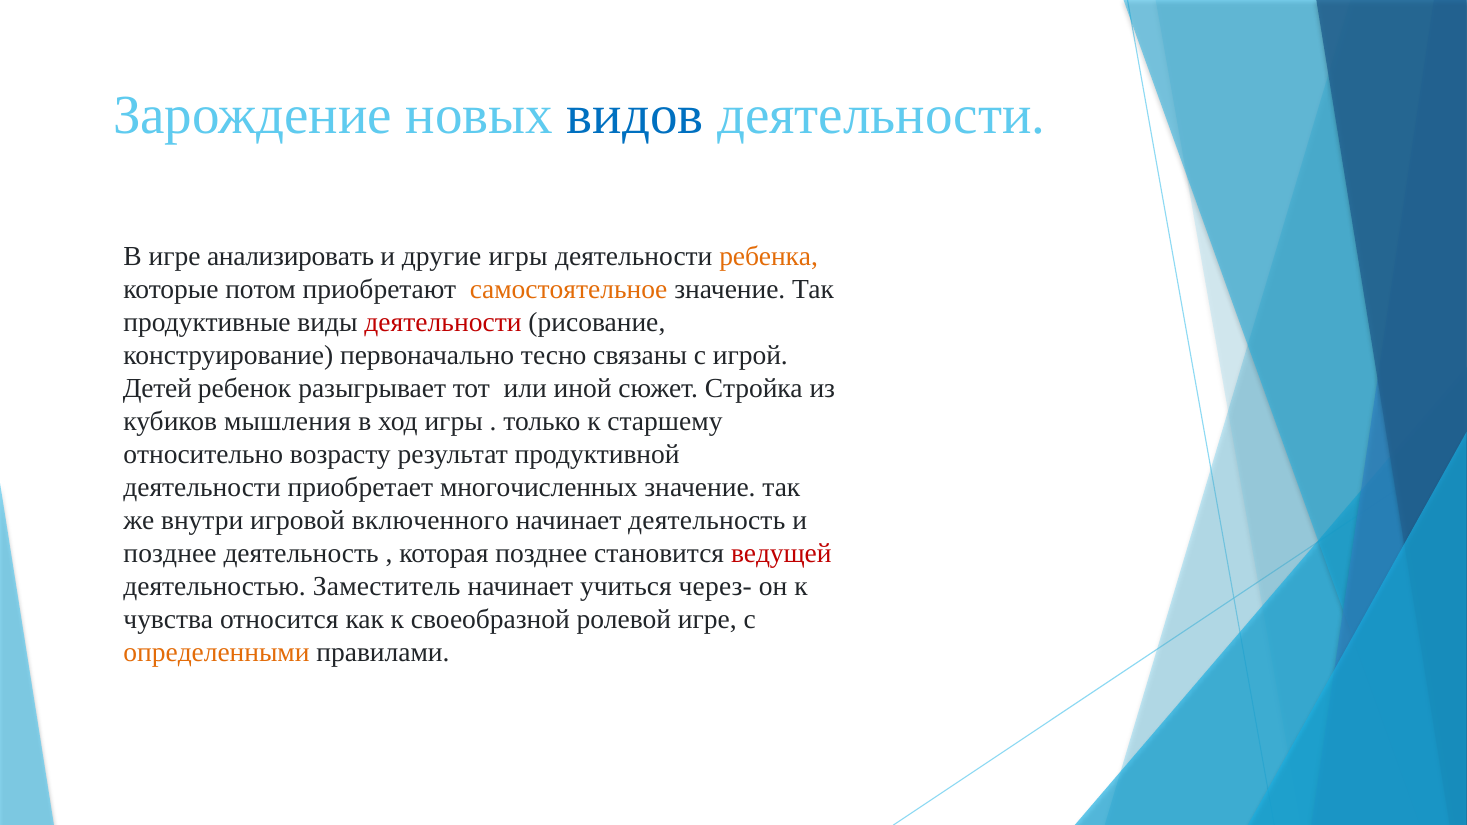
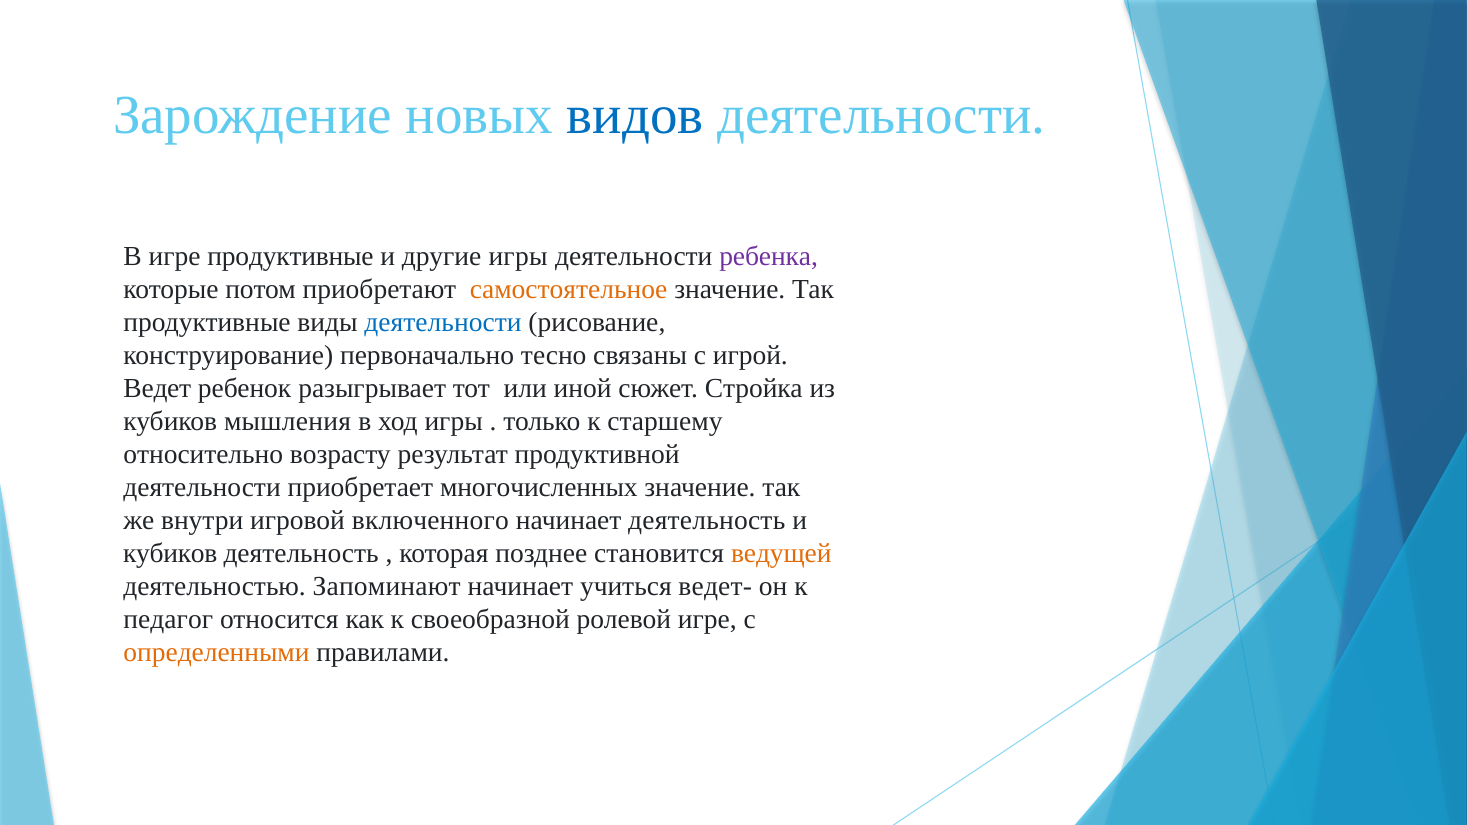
игре анализировать: анализировать -> продуктивные (291, 256)
ребенка colour: orange -> purple (769, 256)
деятельности colour: red -> blue (443, 322)
Детей: Детей -> Ведет (157, 388)
позднее: позднее -> кубиков (170, 553)
ведущей colour: red -> orange (781, 553)
Заместитель: Заместитель -> Запоминают (387, 586)
через-: через- -> ведет- (715, 586)
чувства: чувства -> педагог (168, 619)
